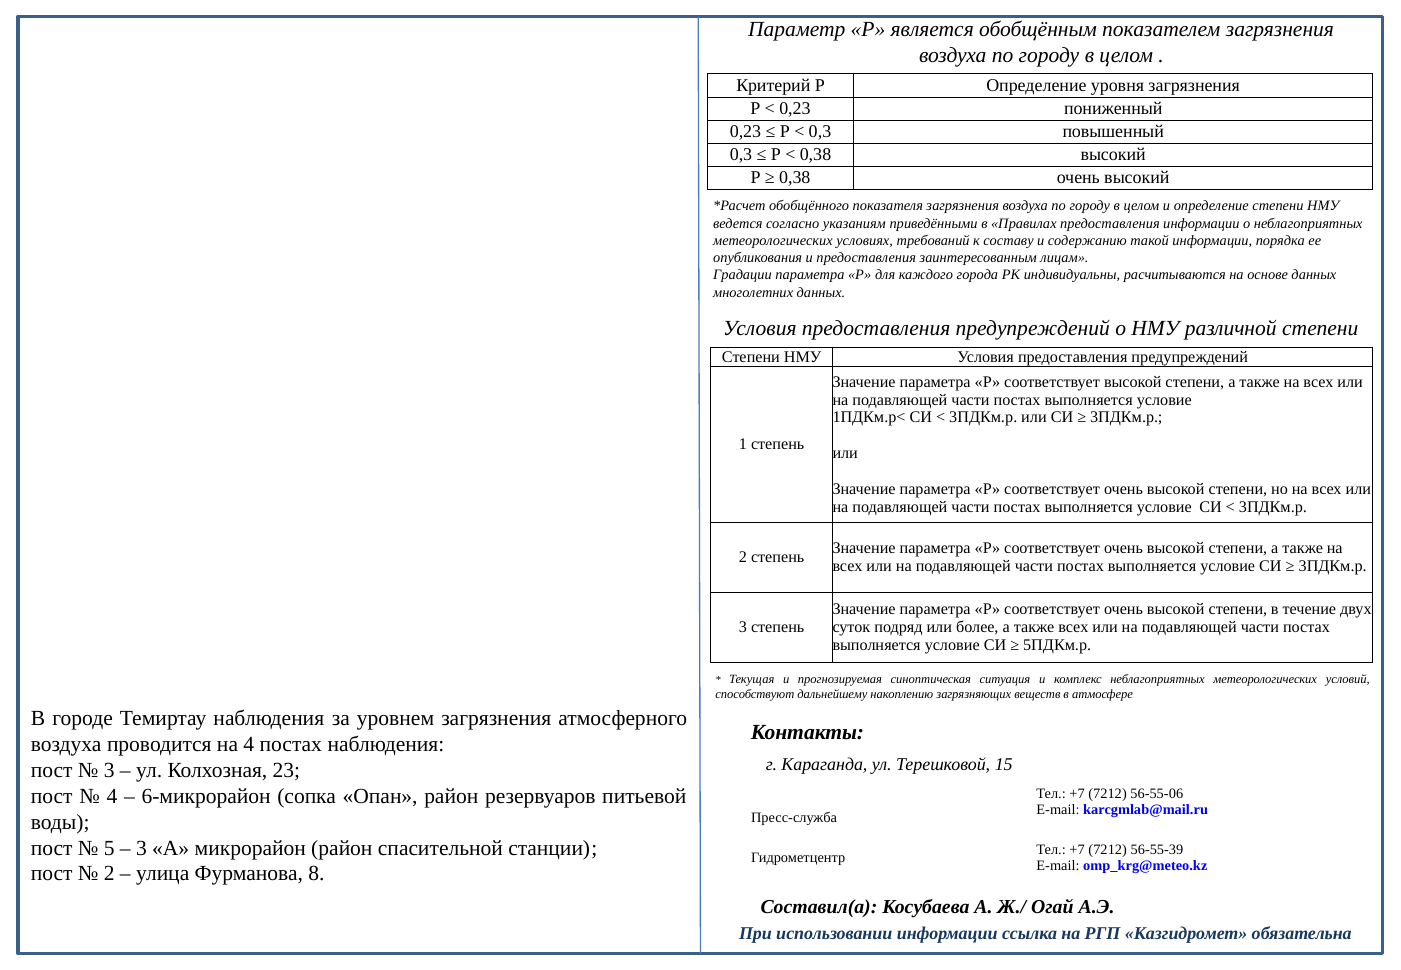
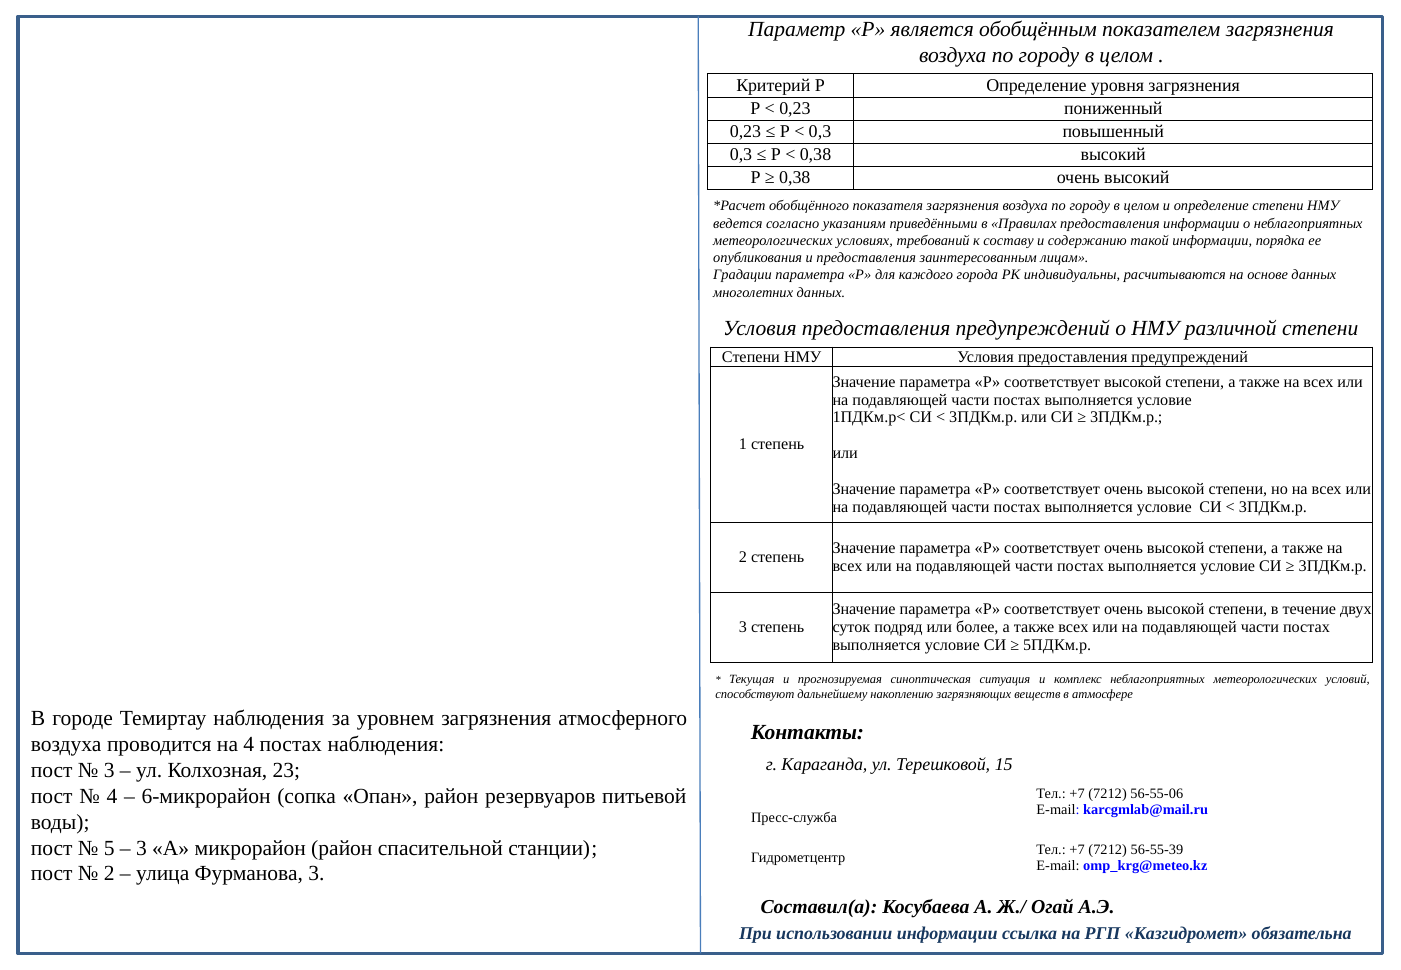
Фурманова 8: 8 -> 3 (316, 874)
